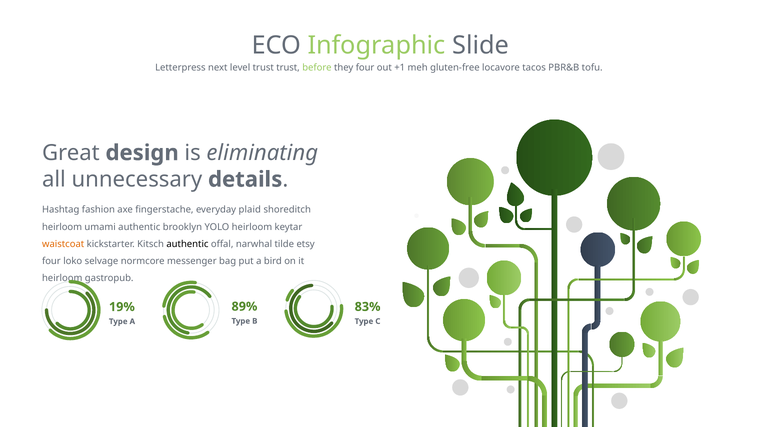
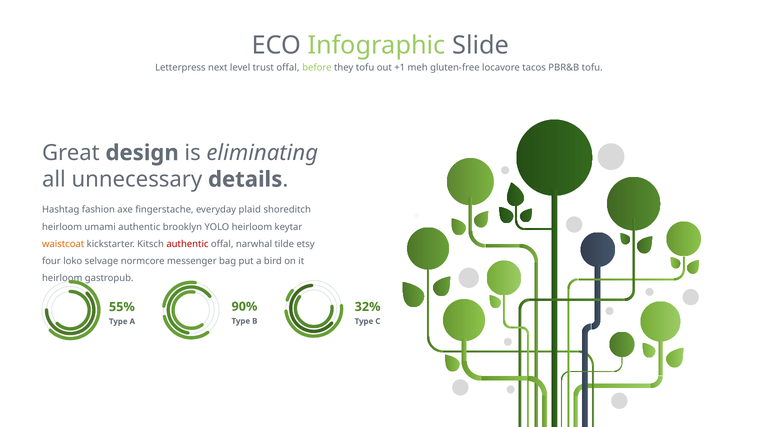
trust trust: trust -> offal (288, 68)
they four: four -> tofu (365, 68)
authentic colour: black -> red (187, 244)
89%: 89% -> 90% (244, 307)
83%: 83% -> 32% (368, 307)
19%: 19% -> 55% (122, 307)
